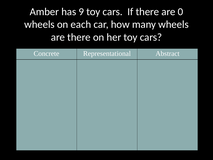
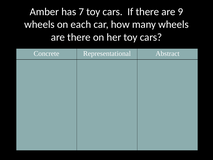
9: 9 -> 7 (81, 12)
0: 0 -> 9 (180, 12)
